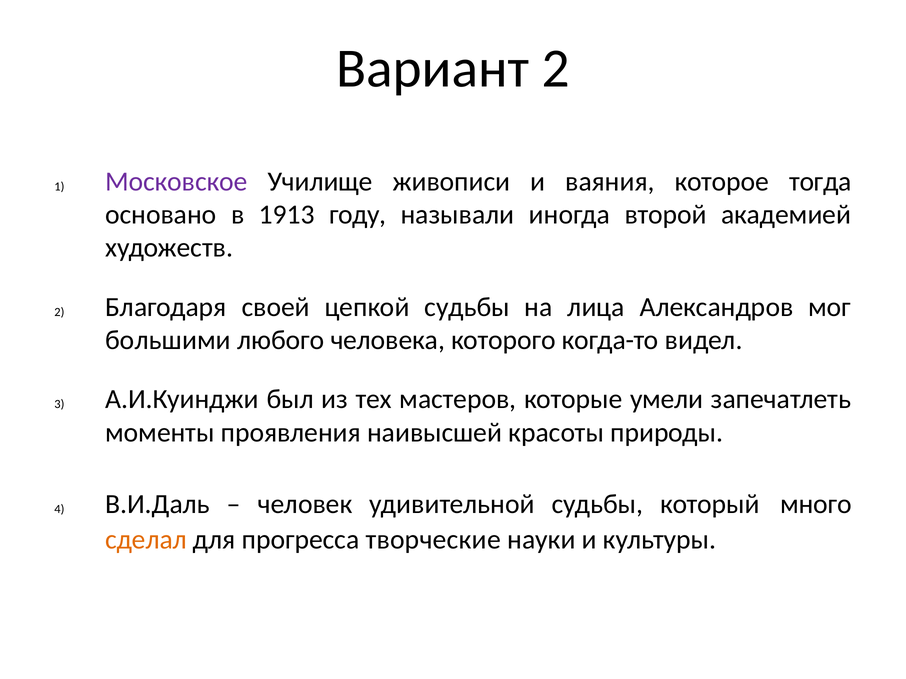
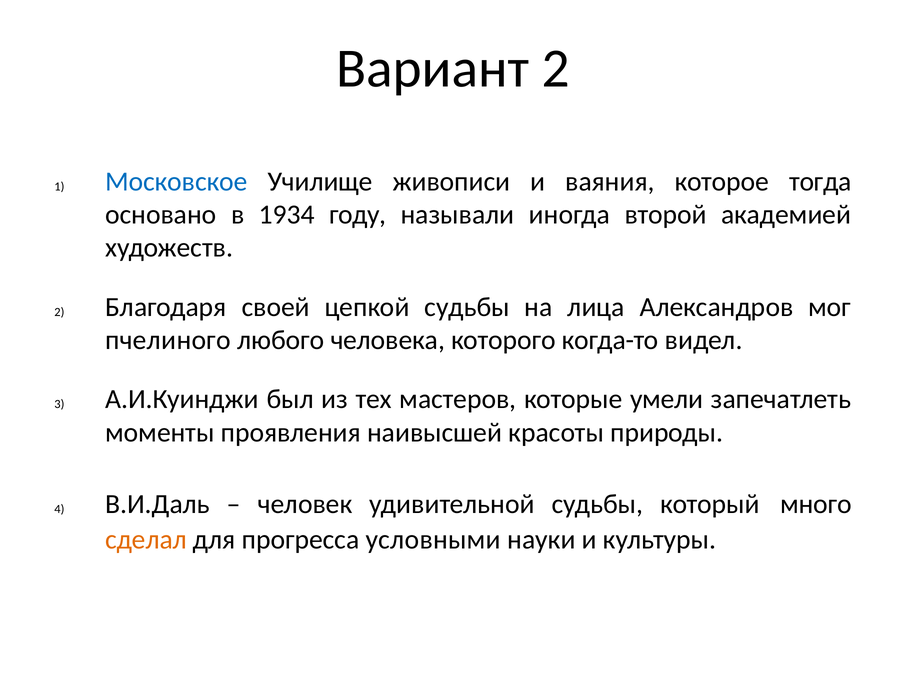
Московское colour: purple -> blue (176, 182)
1913: 1913 -> 1934 (287, 215)
большими: большими -> пчелиного (168, 340)
творческие: творческие -> условными (433, 540)
